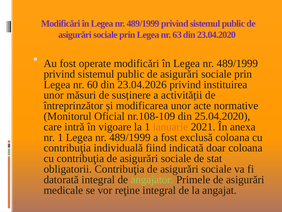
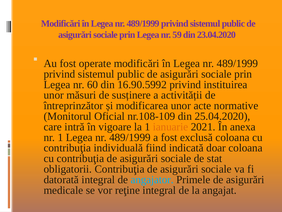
63: 63 -> 59 (177, 35)
23.04.2026: 23.04.2026 -> 16.90.5992 (142, 84)
angajator colour: light green -> light blue (152, 179)
